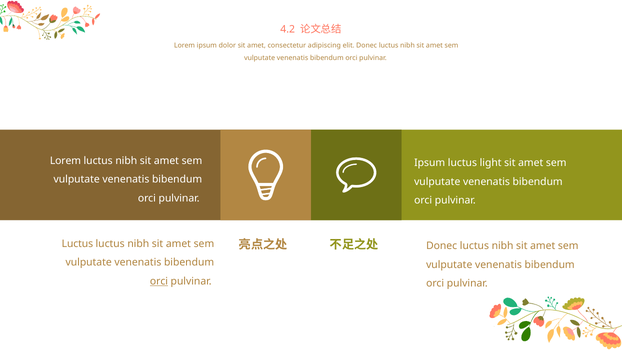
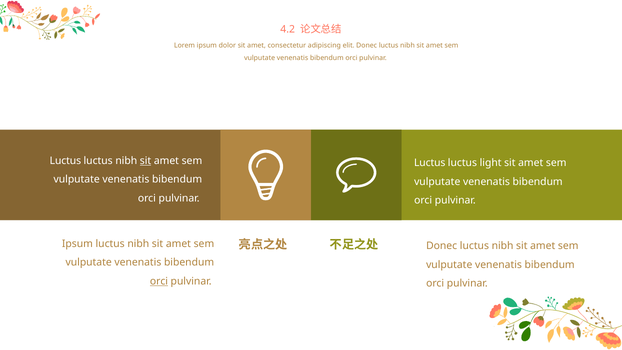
Lorem: Lorem -> Luctus (65, 161)
sit underline: none -> present (146, 161)
Ipsum: Ipsum -> Luctus (430, 163)
Luctus: Luctus -> Ipsum (77, 244)
